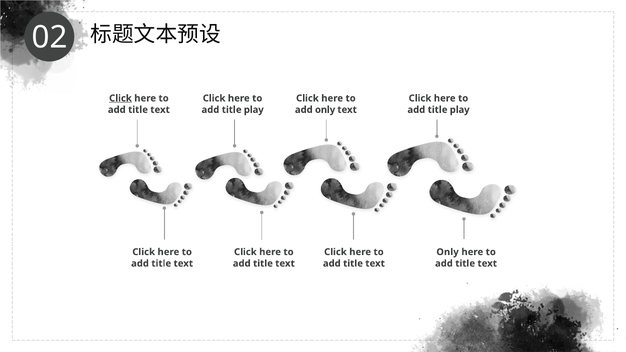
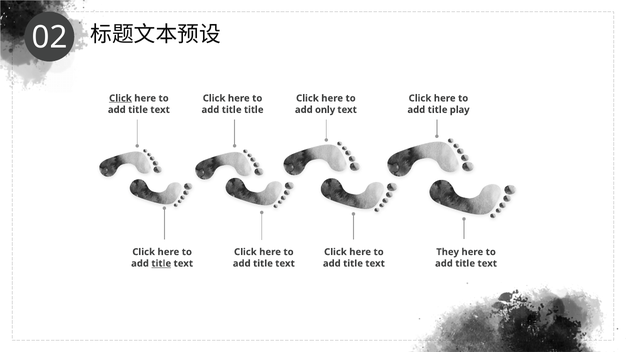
play: play -> title (254, 110)
Only: Only -> They (448, 252)
title underline: none -> present (161, 264)
